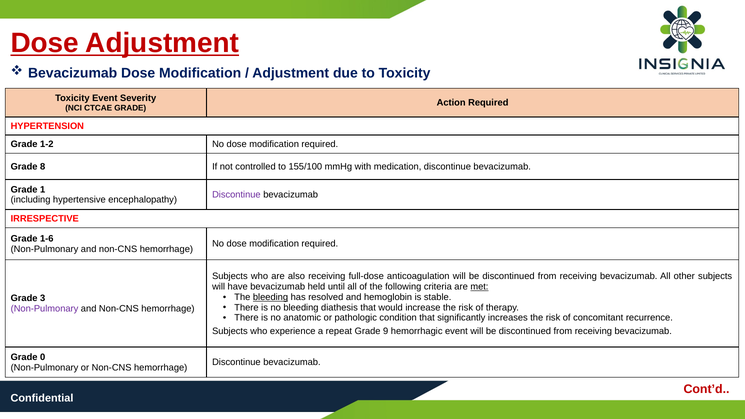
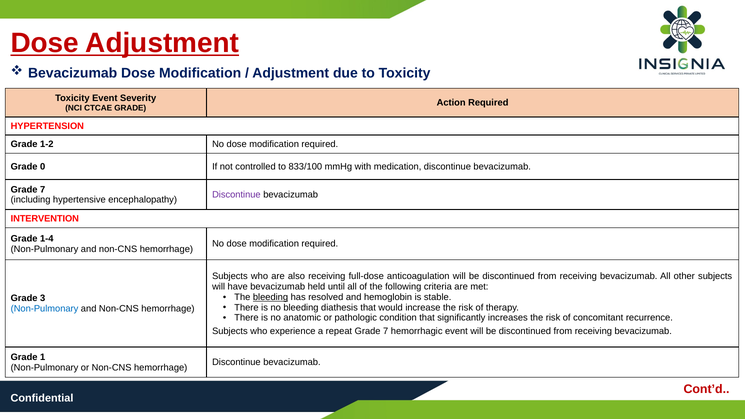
8: 8 -> 0 (43, 166)
155/100: 155/100 -> 833/100 (305, 166)
1: 1 -> 7 (43, 189)
IRRESPECTIVE: IRRESPECTIVE -> INTERVENTION (45, 219)
1-6: 1-6 -> 1-4 (47, 239)
met underline: present -> none (479, 287)
Non-Pulmonary colour: purple -> blue (45, 309)
repeat Grade 9: 9 -> 7 (386, 331)
0: 0 -> 1 (43, 357)
